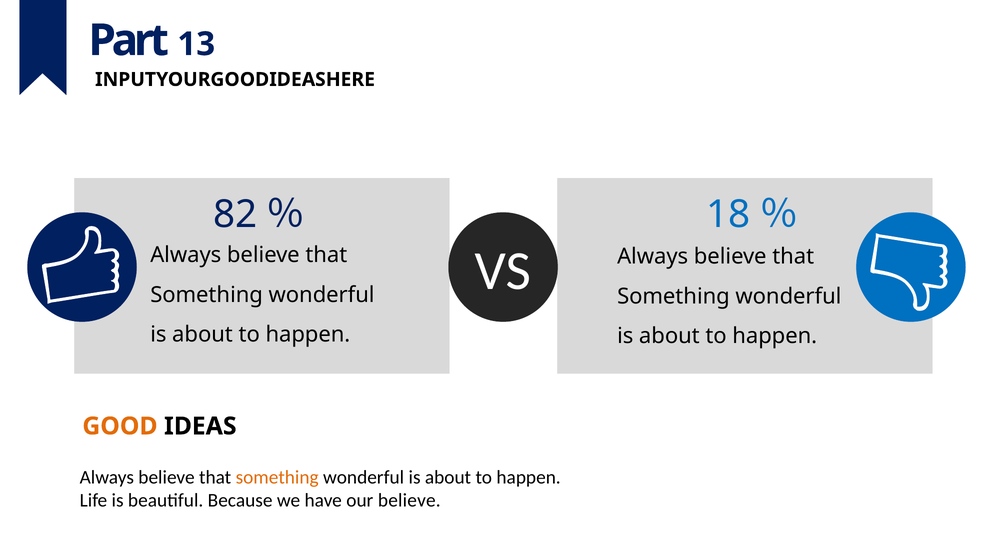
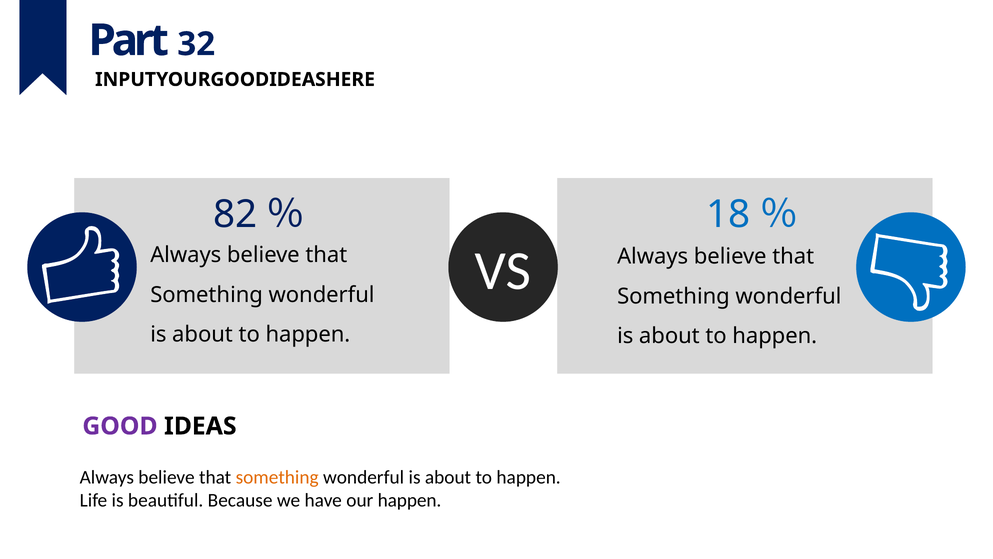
13: 13 -> 32 (196, 44)
GOOD colour: orange -> purple (120, 426)
our believe: believe -> happen (409, 500)
